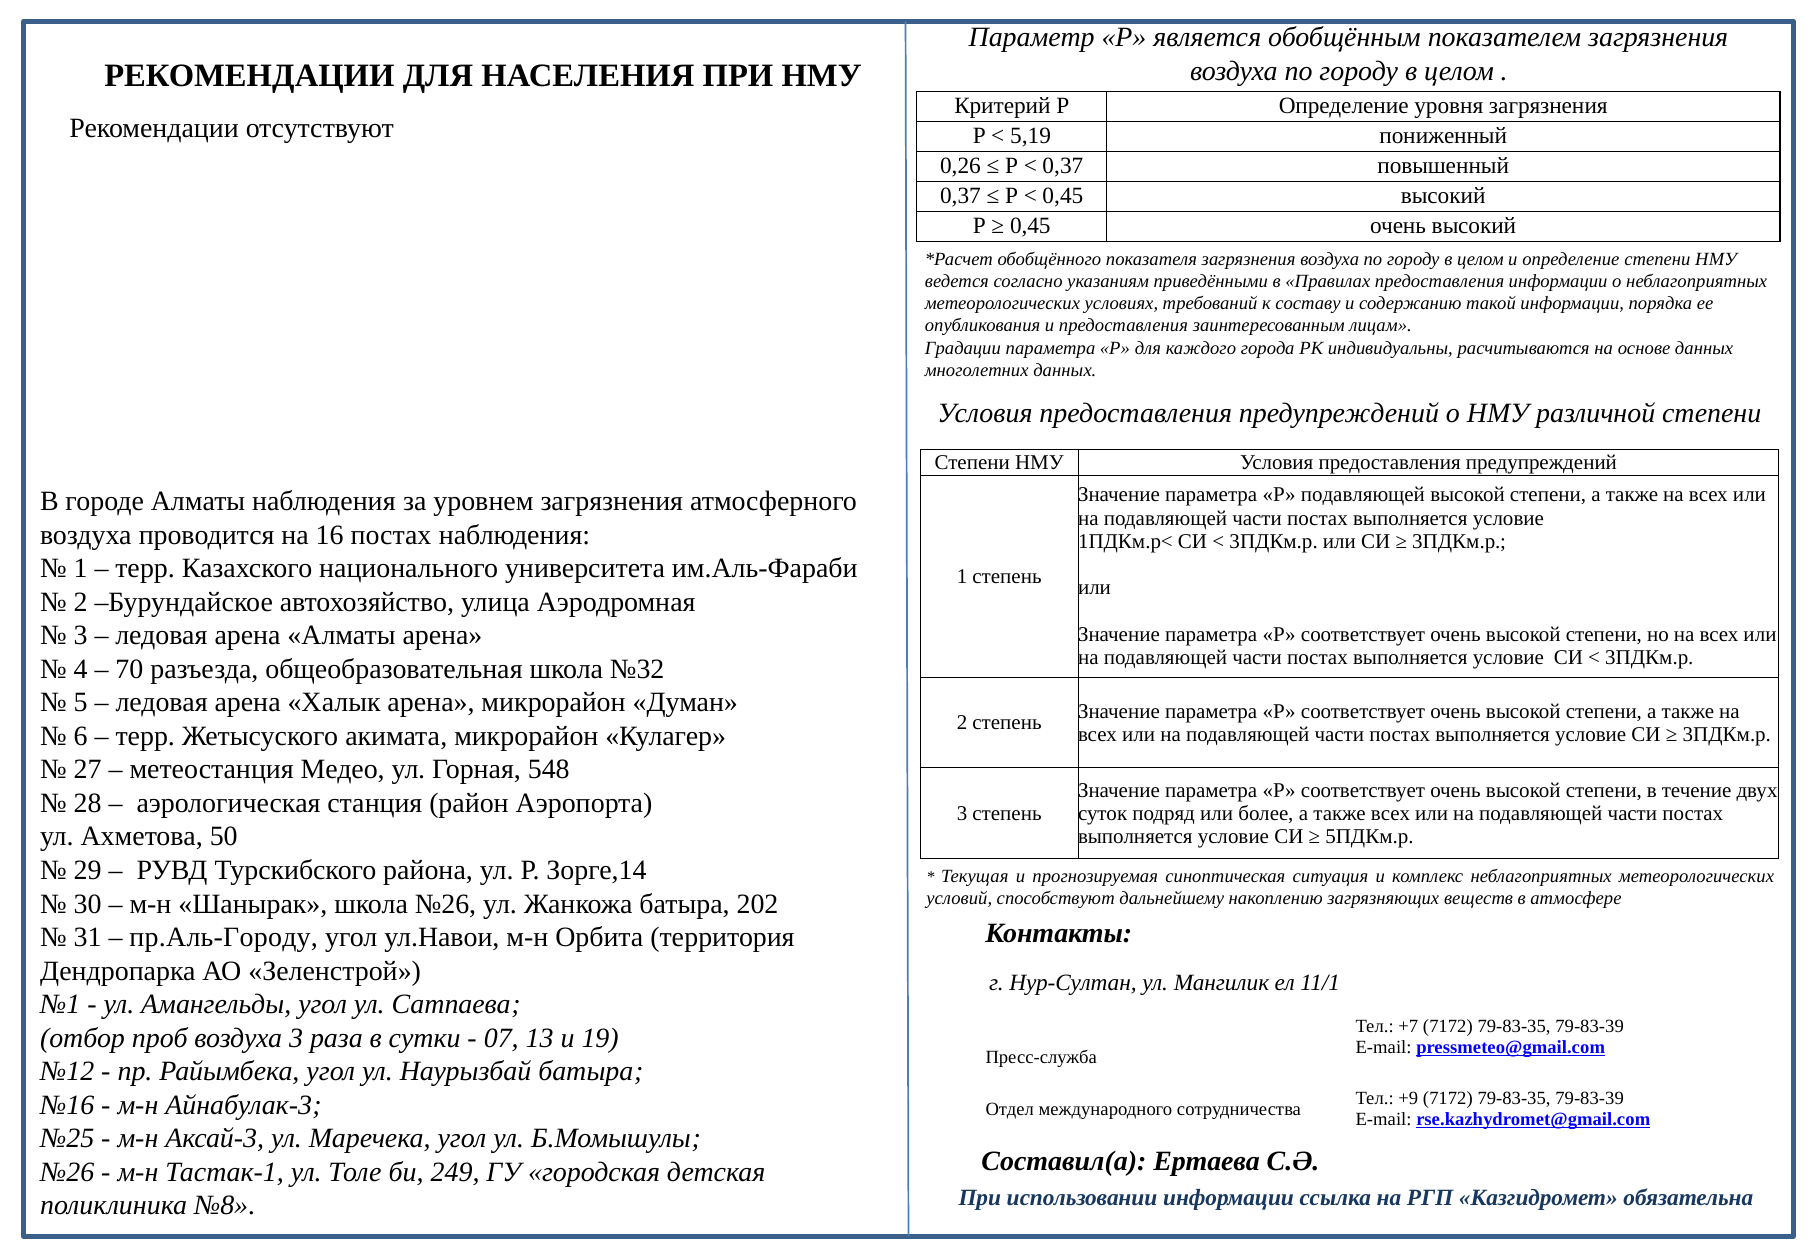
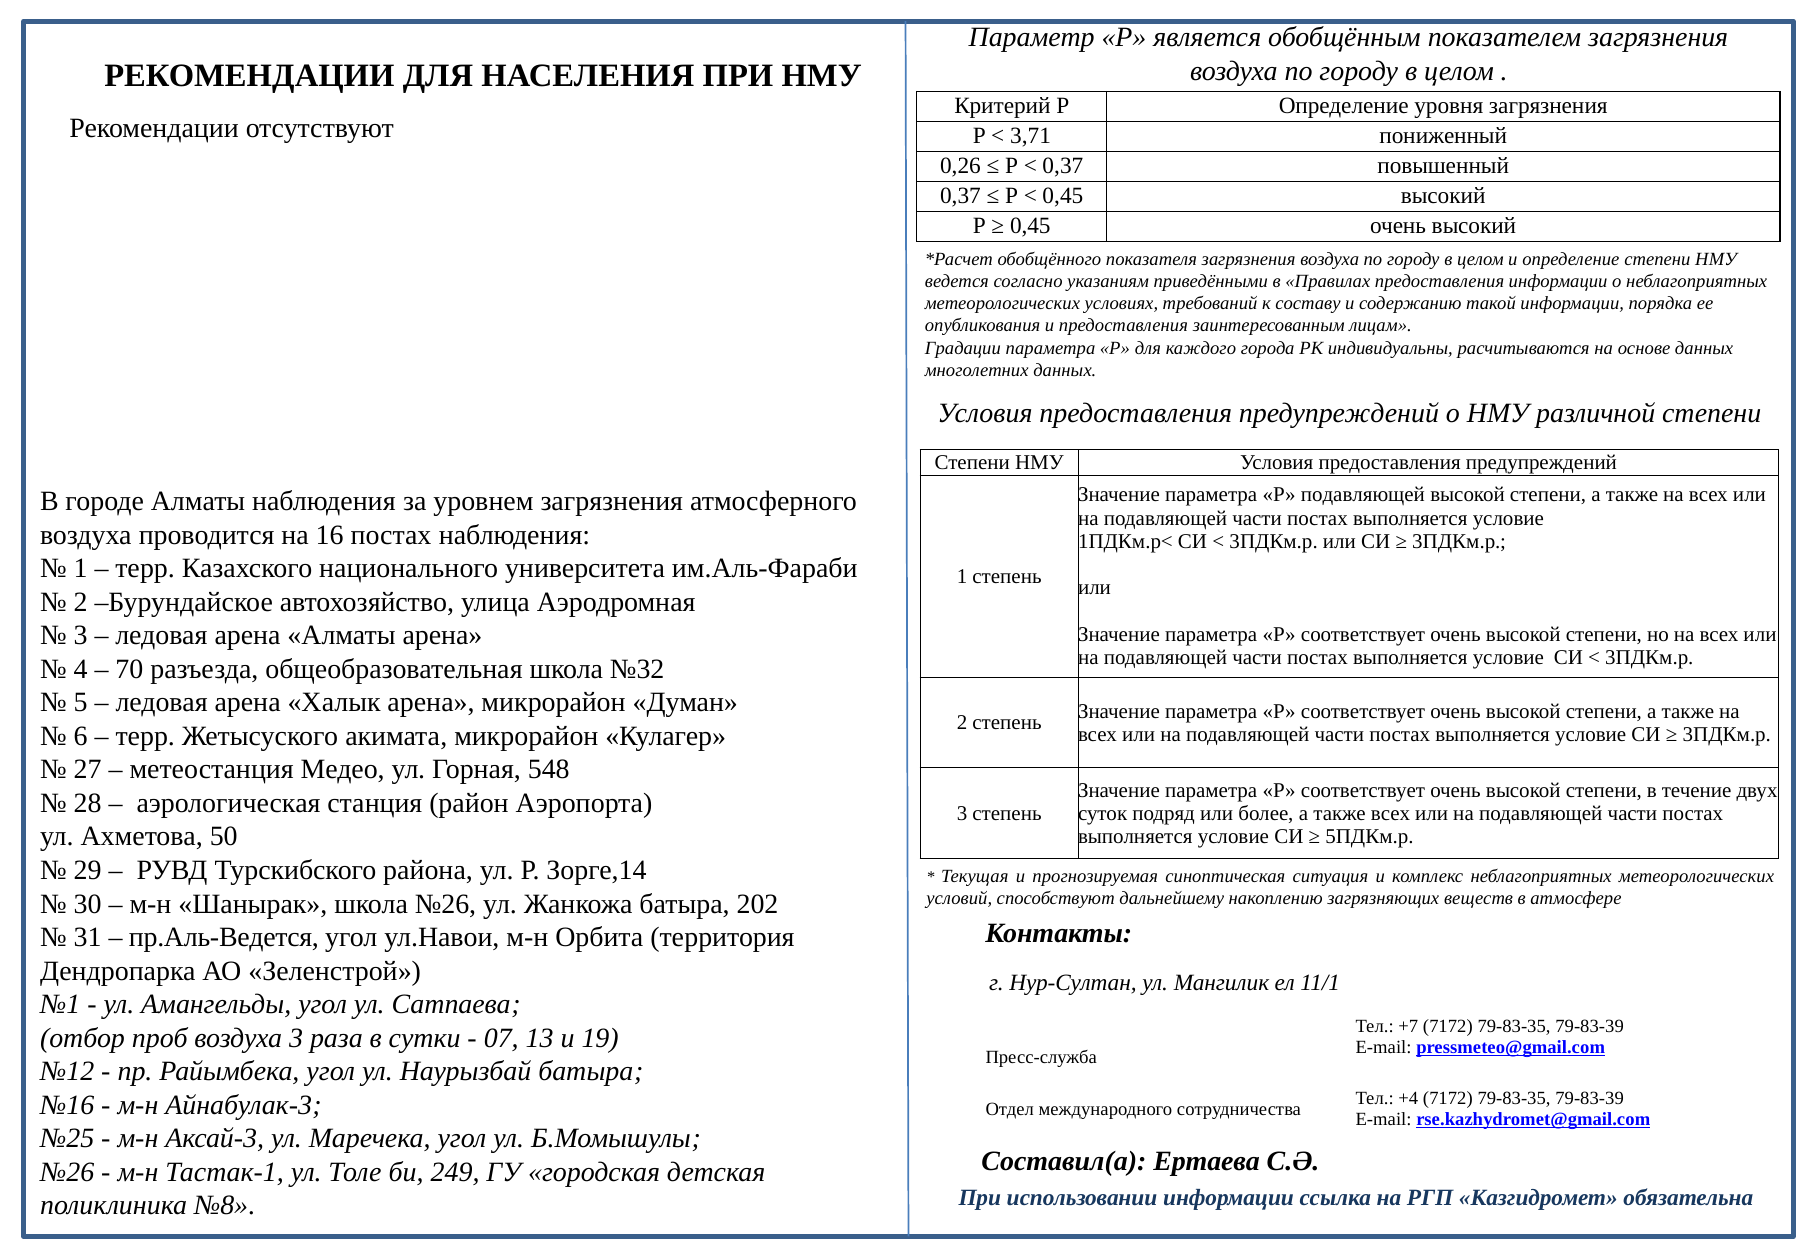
5,19: 5,19 -> 3,71 (1031, 136)
пр.Аль-Городу: пр.Аль-Городу -> пр.Аль-Ведется (224, 937)
+9: +9 -> +4 (1408, 1099)
